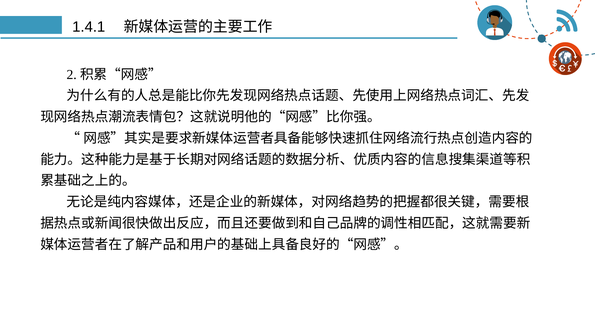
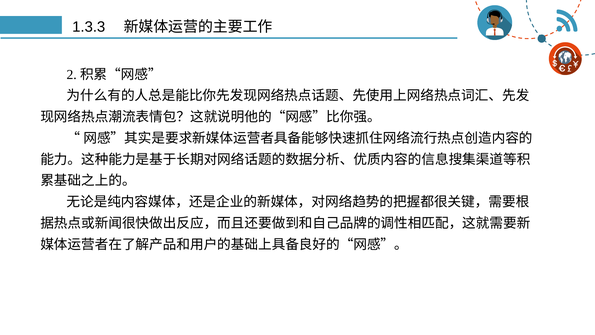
1.4.1: 1.4.1 -> 1.3.3 (89, 27)
